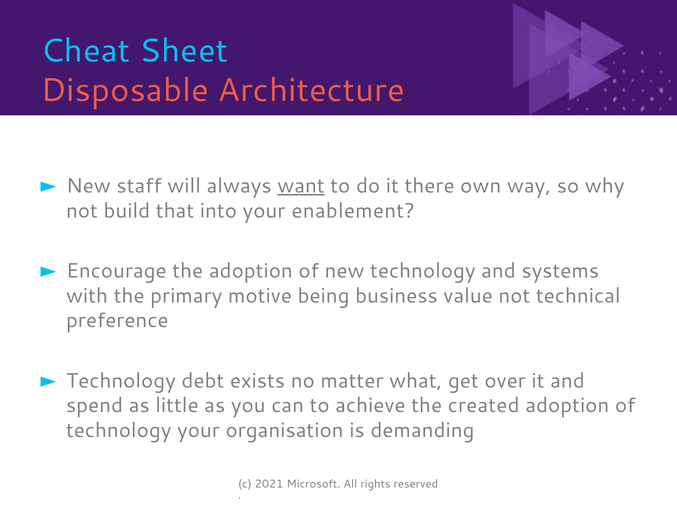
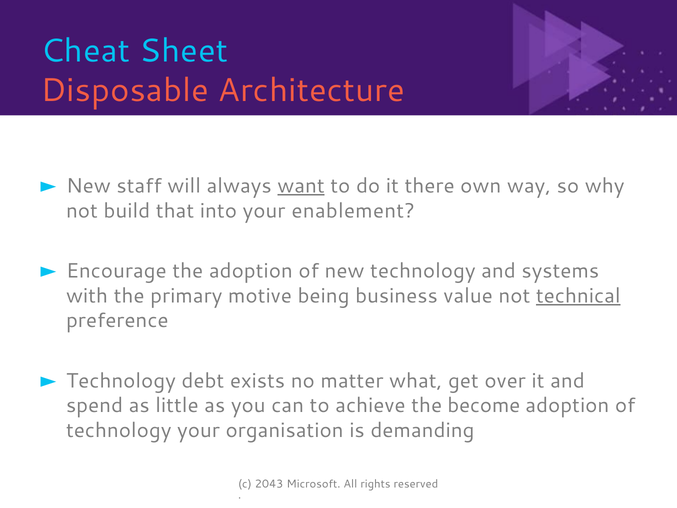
technical underline: none -> present (578, 296)
created: created -> become (484, 405)
2021: 2021 -> 2043 (269, 484)
